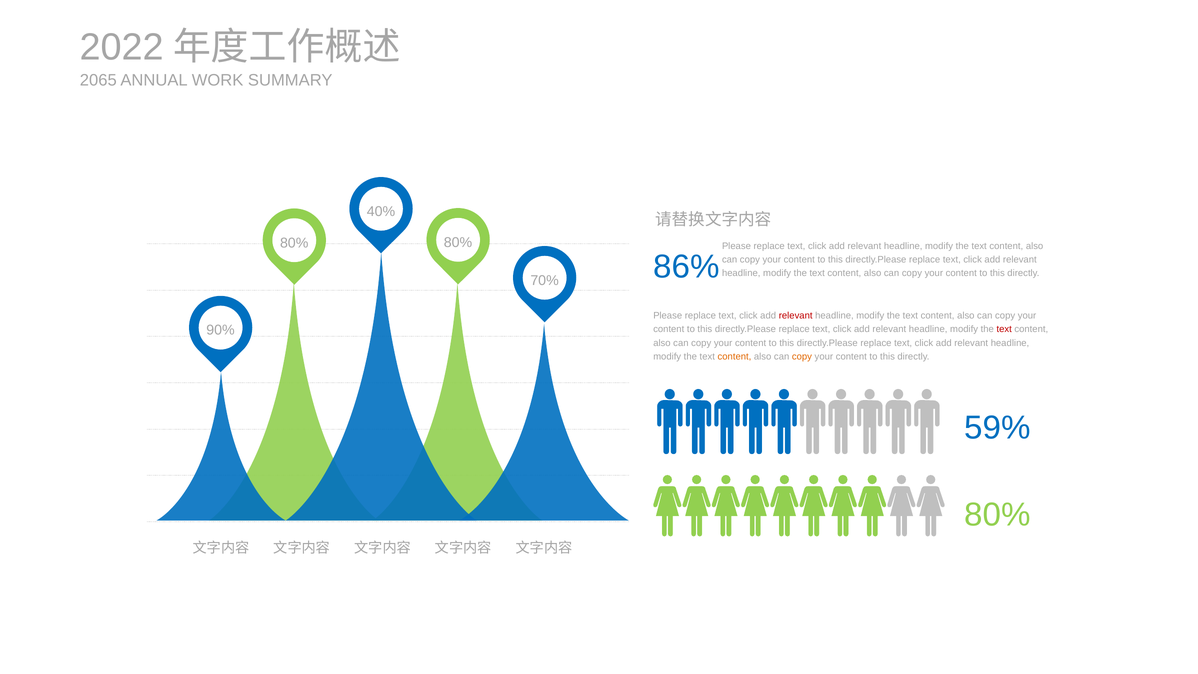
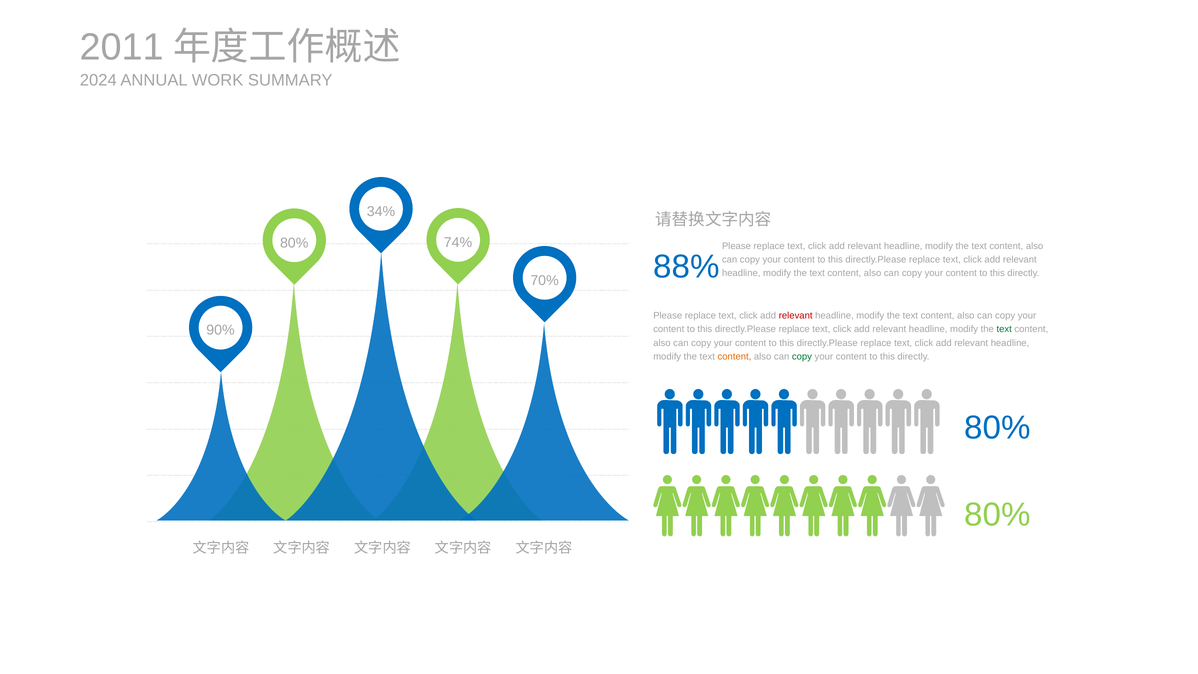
2022: 2022 -> 2011 (122, 47)
2065: 2065 -> 2024 (98, 80)
40%: 40% -> 34% (381, 211)
80%: 80% -> 74% (458, 242)
86%: 86% -> 88% (687, 267)
text colour: red -> green (1004, 329)
copy colour: orange -> green (802, 356)
59%: 59% -> 80% (998, 428)
